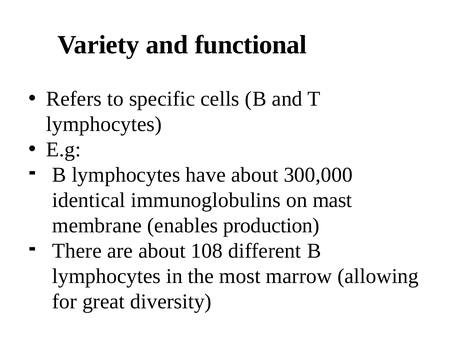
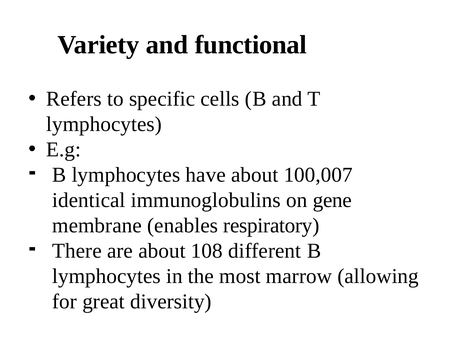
300,000: 300,000 -> 100,007 (318, 175)
mast: mast -> gene (332, 200)
production: production -> respiratory (271, 226)
